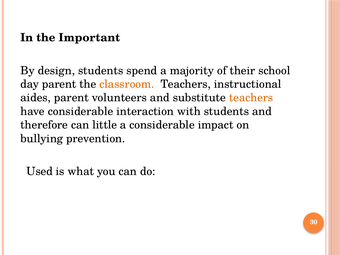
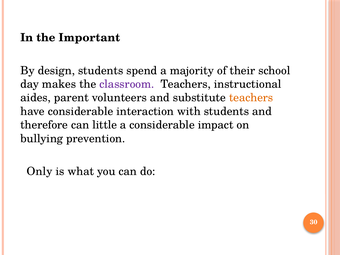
day parent: parent -> makes (59, 84)
classroom colour: orange -> purple (127, 84)
Used: Used -> Only (40, 171)
